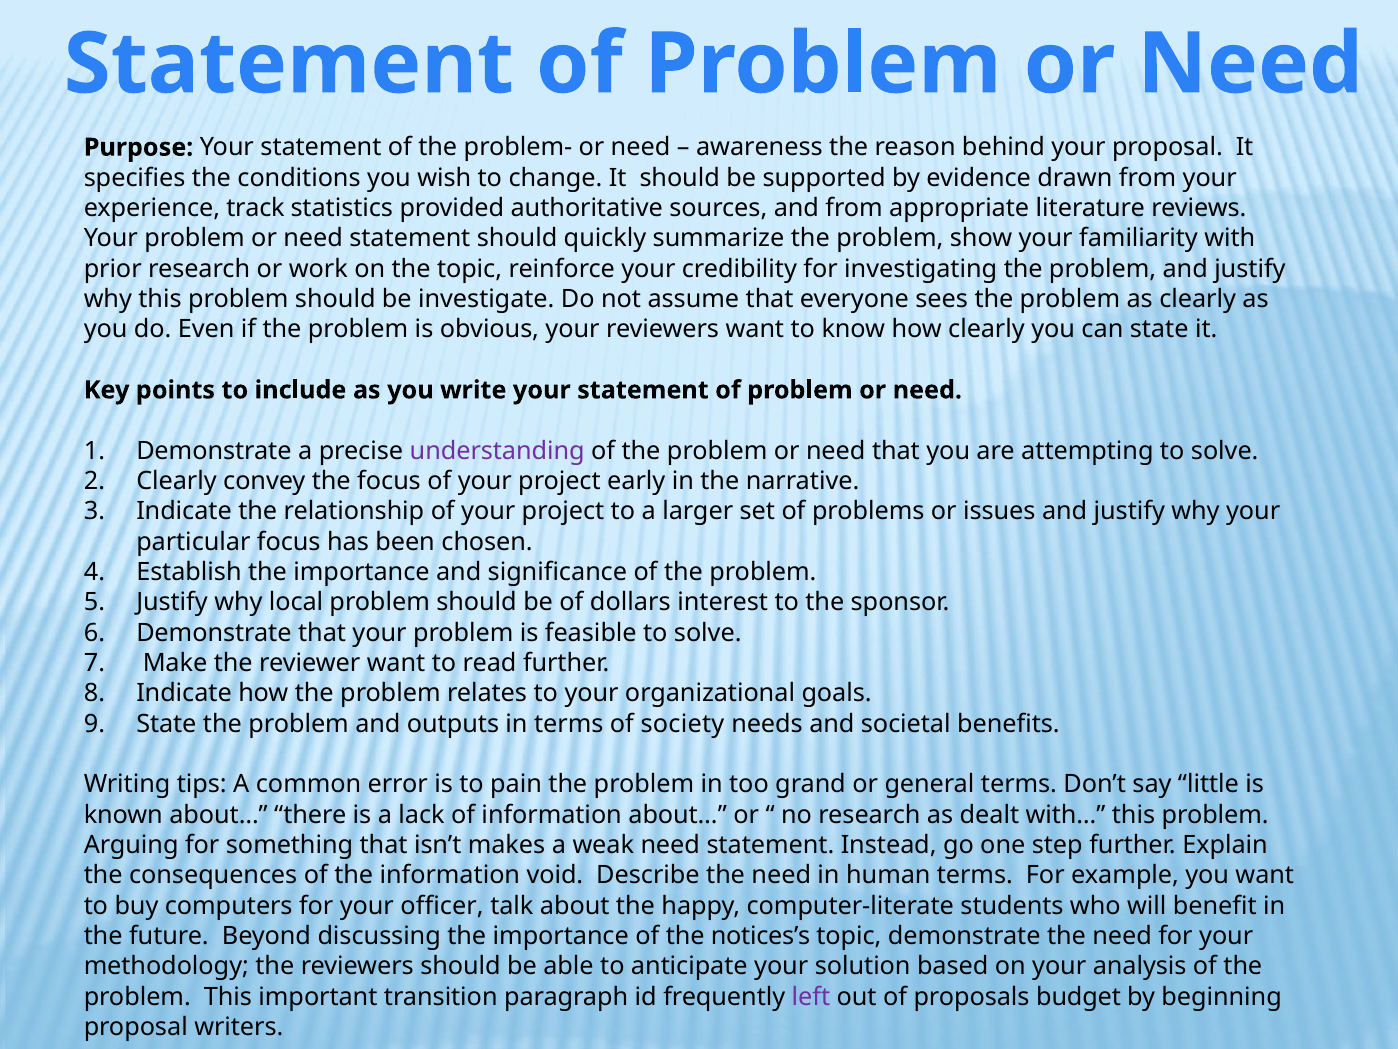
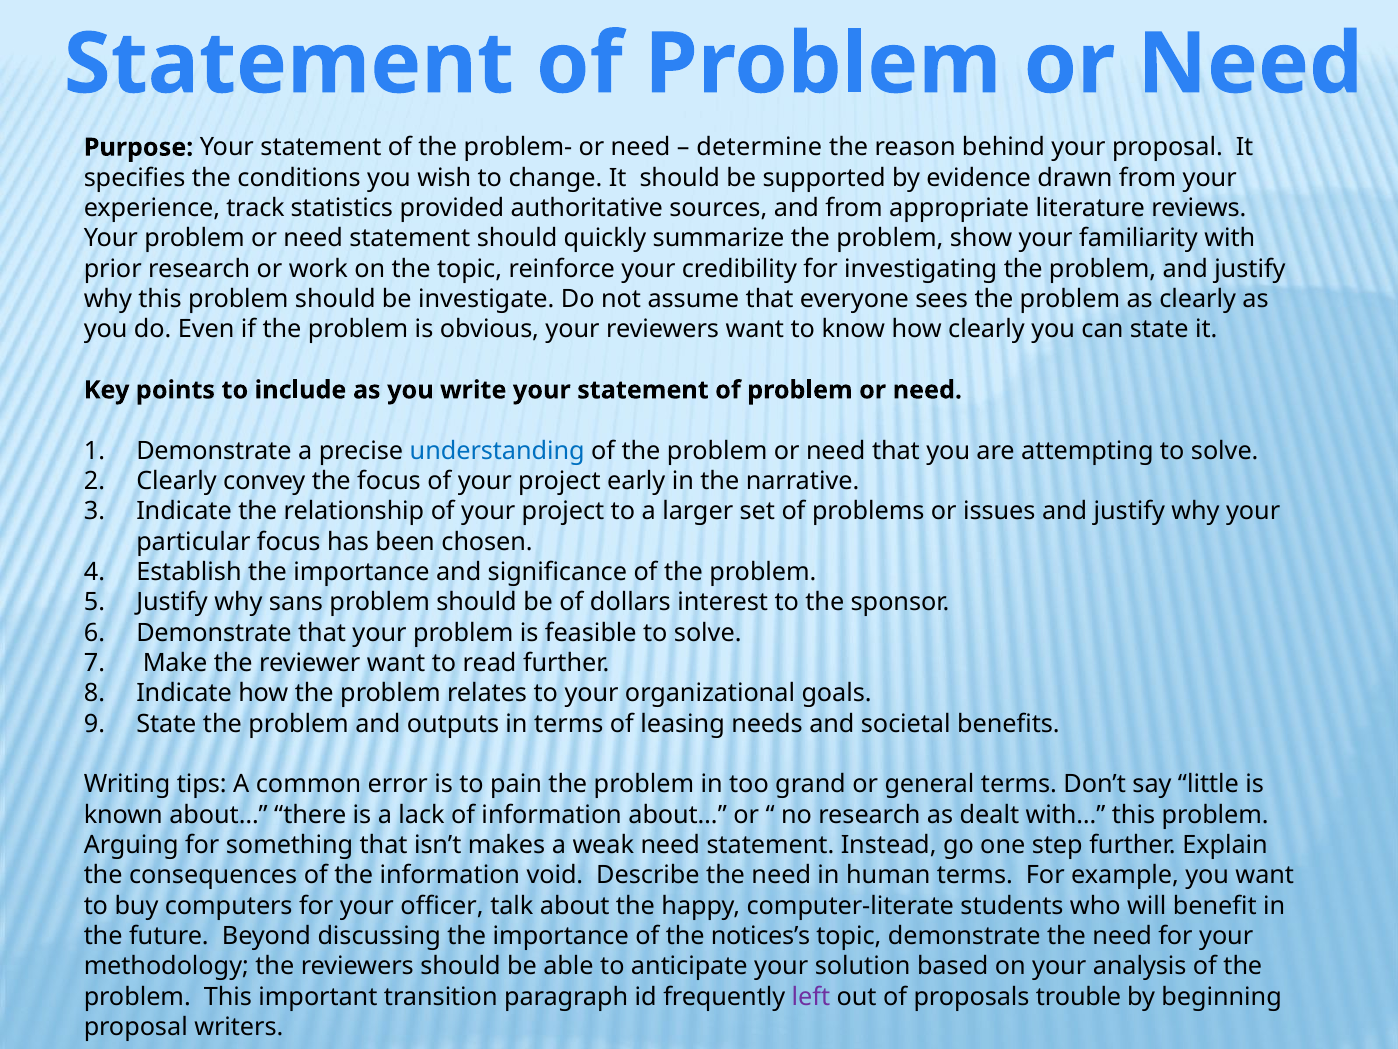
awareness: awareness -> determine (759, 147)
understanding colour: purple -> blue (497, 451)
local: local -> sans (296, 602)
society: society -> leasing (683, 724)
budget: budget -> trouble (1079, 996)
